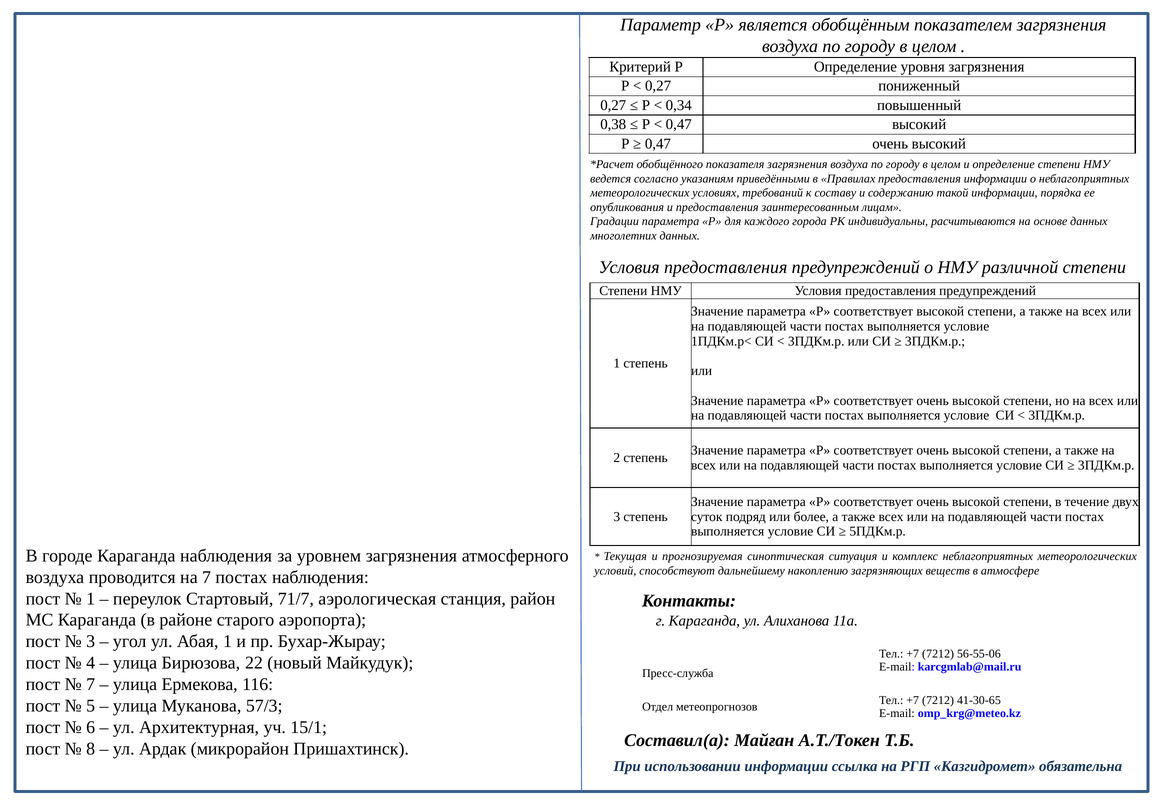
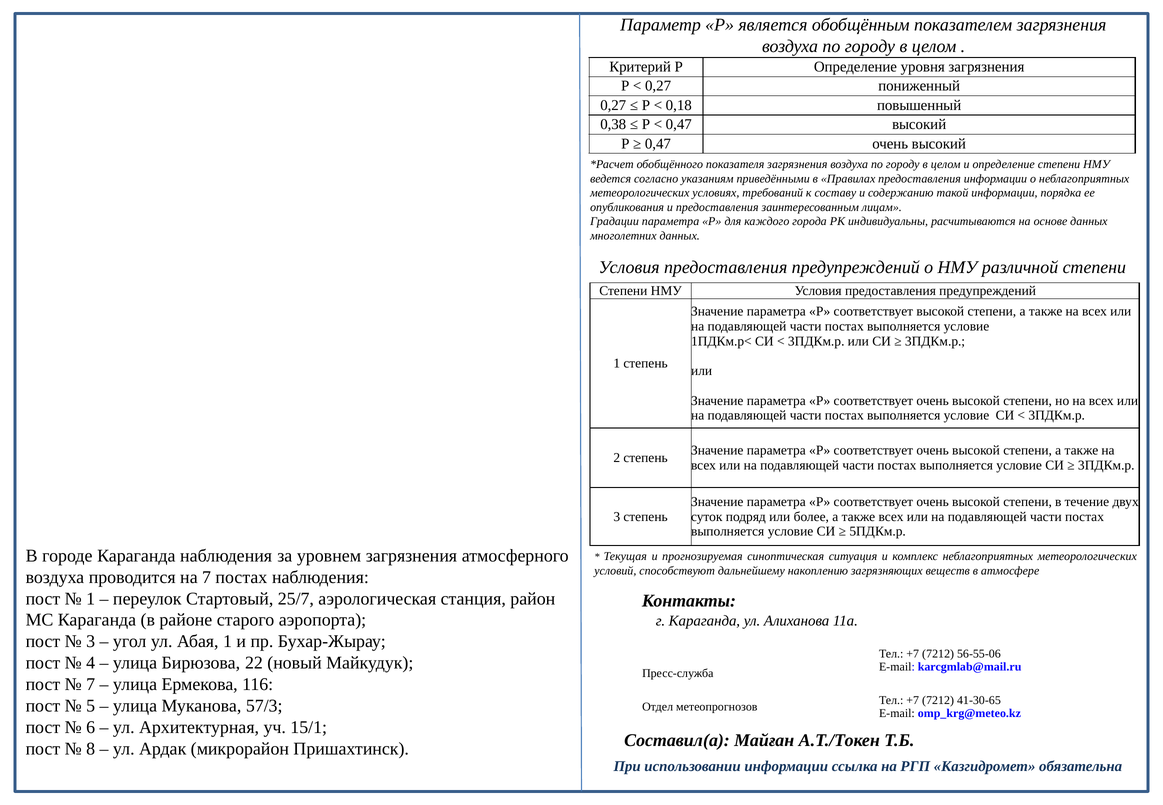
0,34: 0,34 -> 0,18 (679, 105)
71/7: 71/7 -> 25/7 (296, 599)
